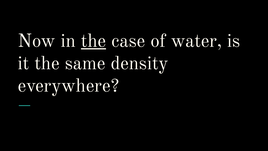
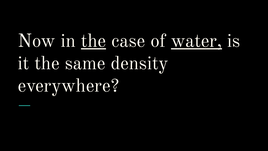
water underline: none -> present (197, 41)
